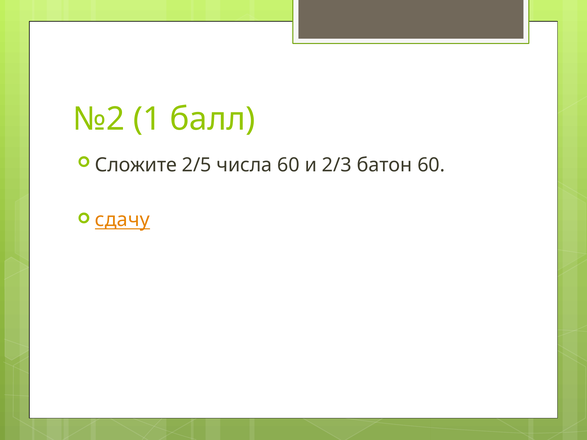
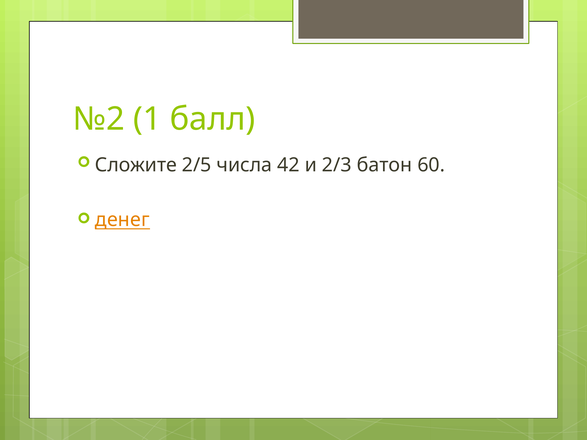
числа 60: 60 -> 42 (288, 165)
сдачу: сдачу -> денег (122, 220)
